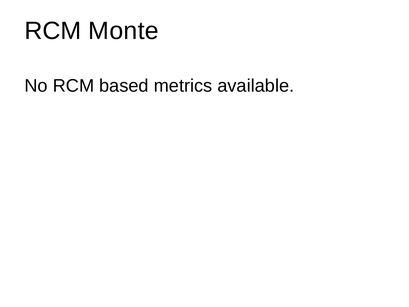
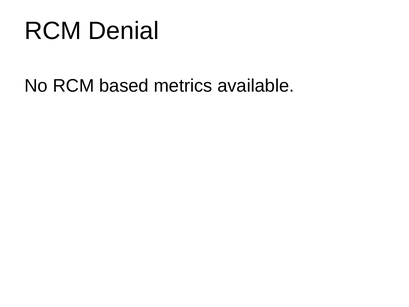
Monte: Monte -> Denial (124, 31)
